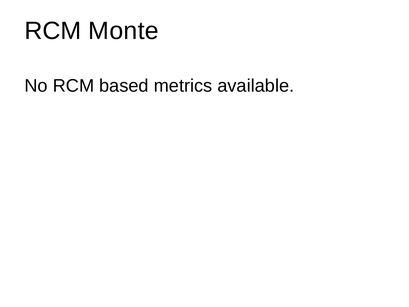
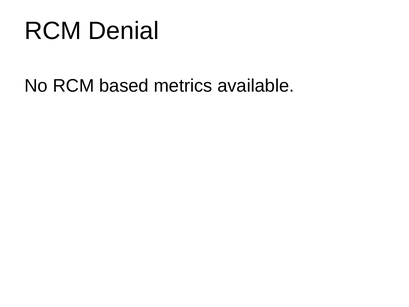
Monte: Monte -> Denial (124, 31)
